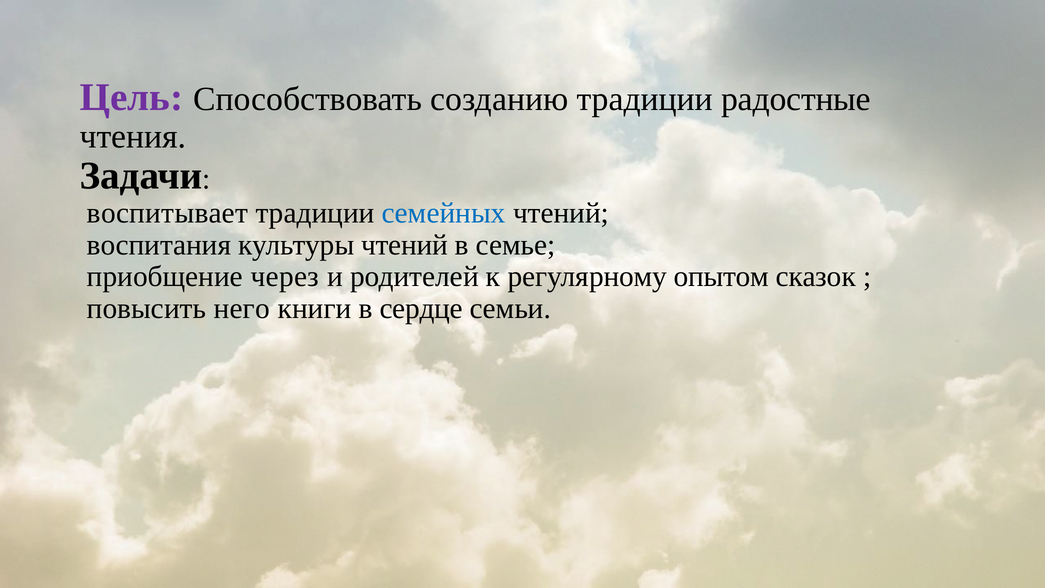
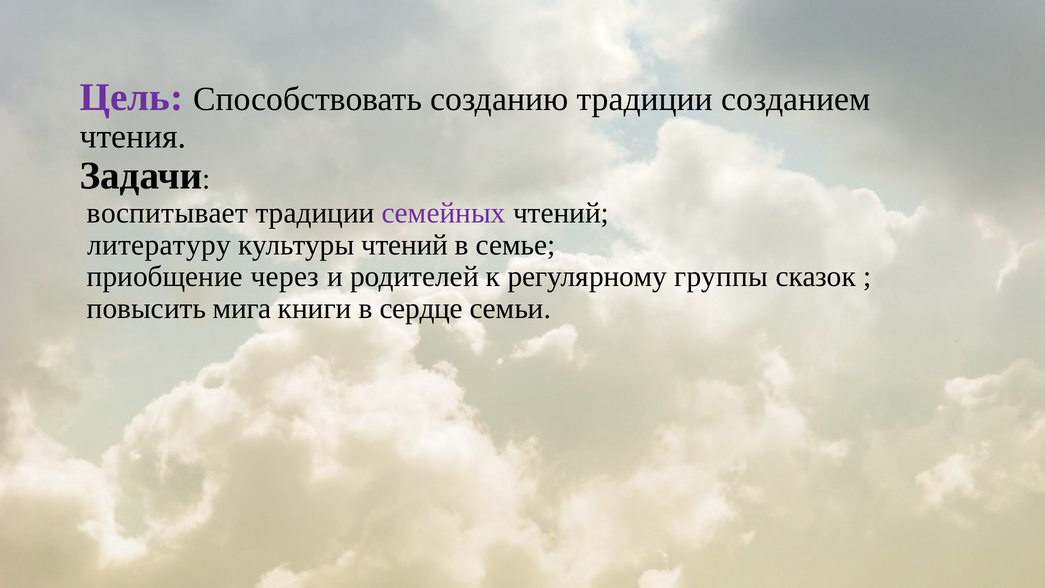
радостные: радостные -> созданием (796, 99)
семейных colour: blue -> purple (444, 213)
воспитания: воспитания -> литературу (159, 245)
опытом: опытом -> группы (721, 277)
него: него -> мига (242, 308)
